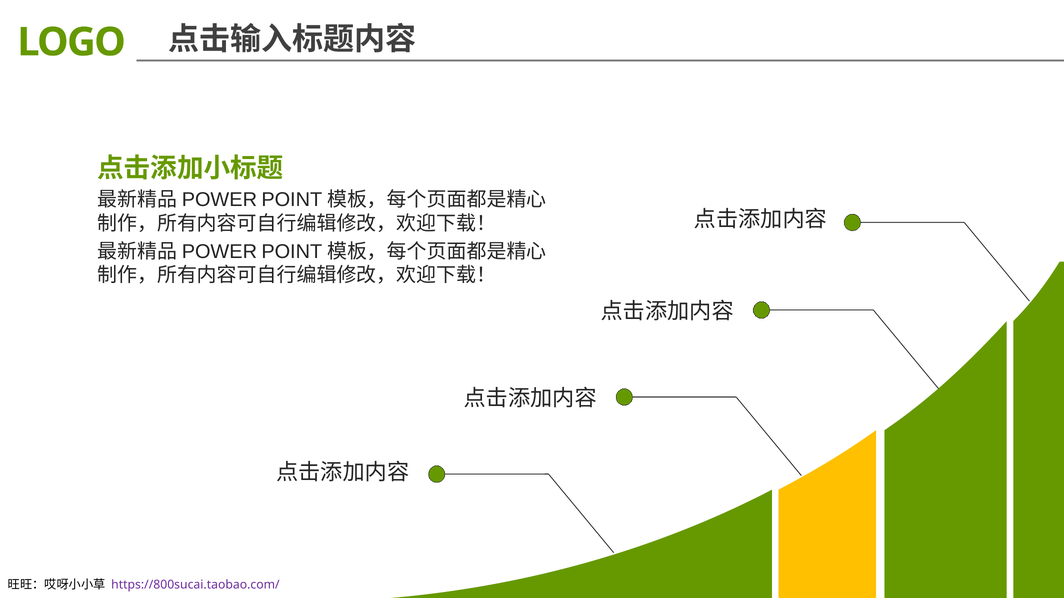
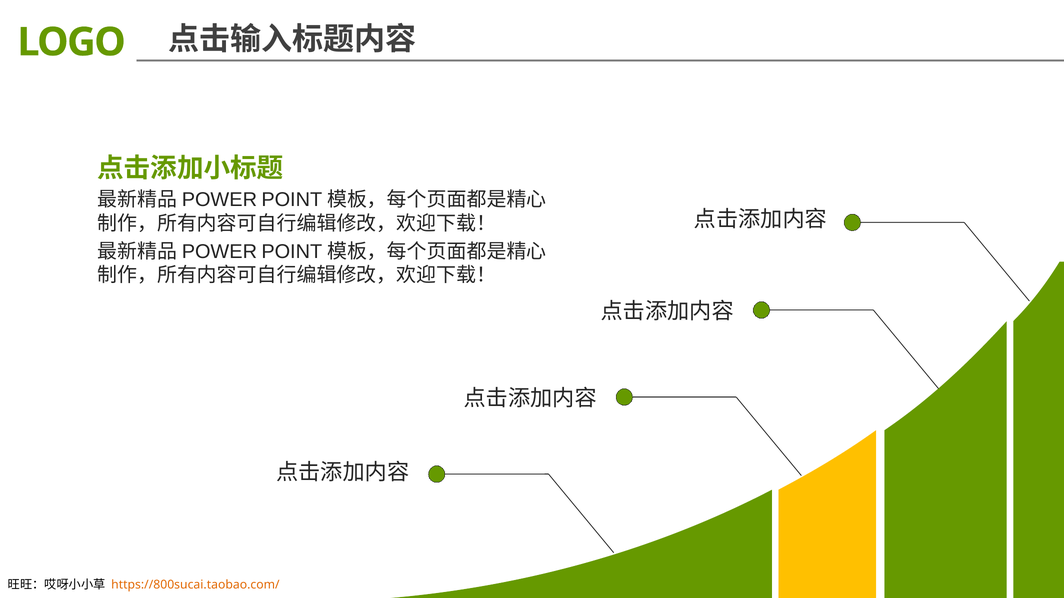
https://800sucai.taobao.com/ colour: purple -> orange (195, 585)
